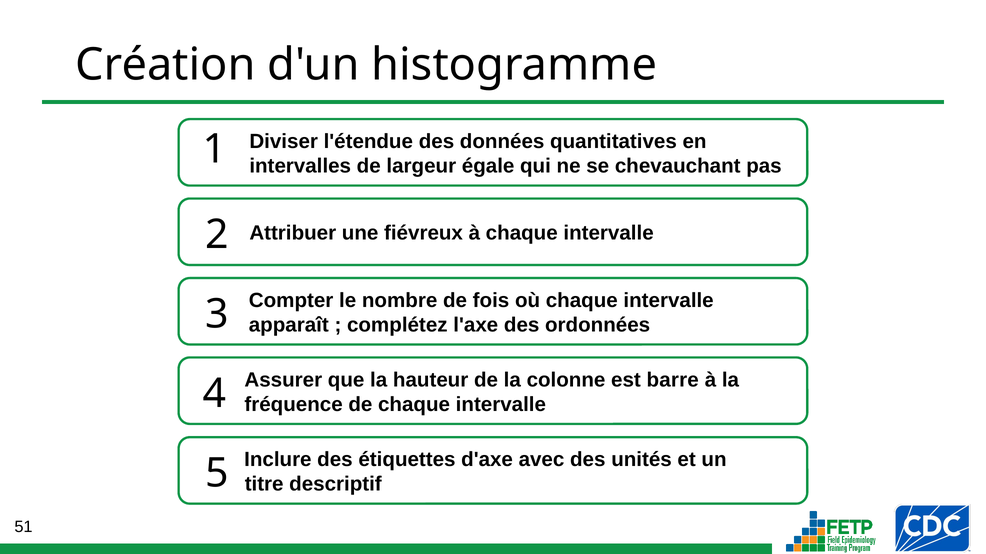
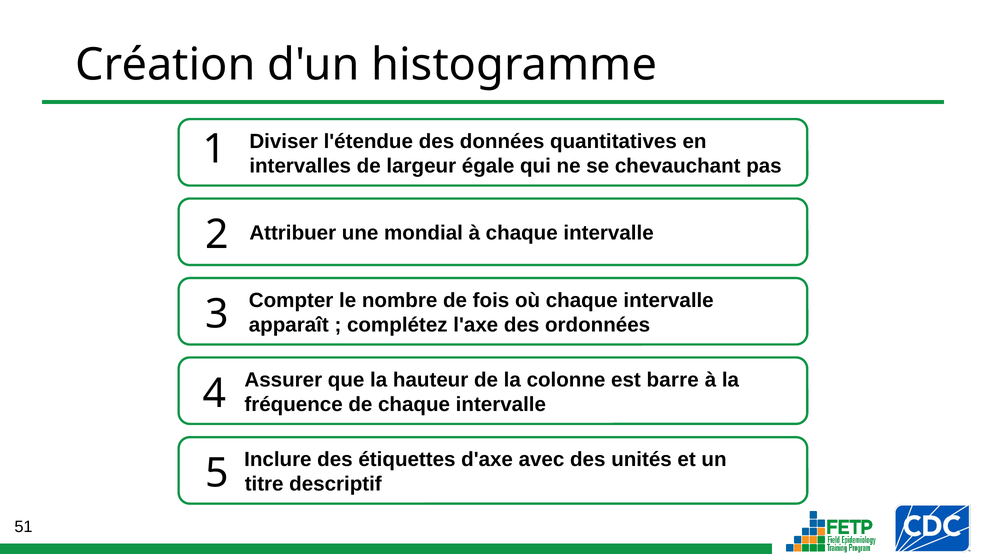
fiévreux: fiévreux -> mondial (423, 233)
